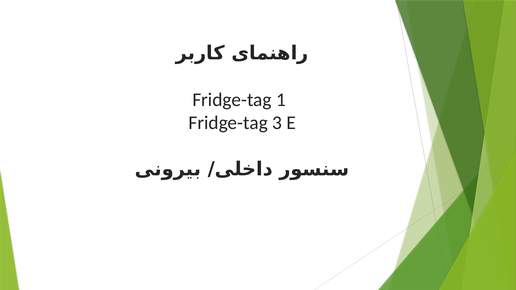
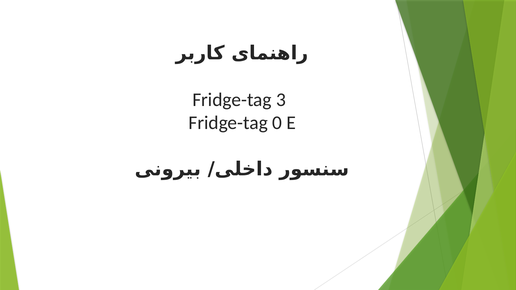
1: 1 -> 3 (281, 100)
3: 3 -> 0 (277, 123)
